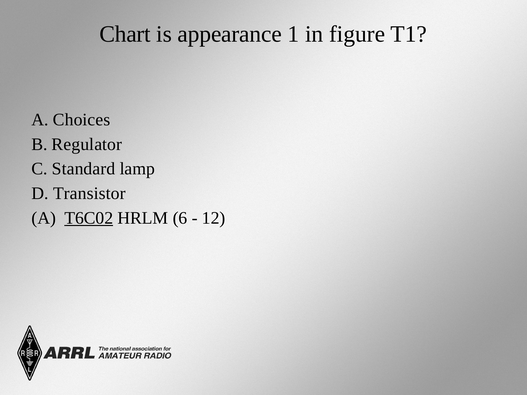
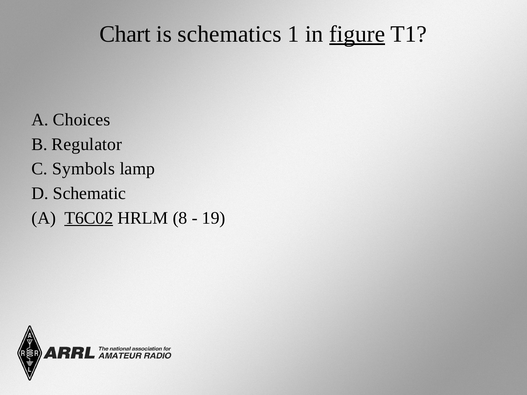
appearance: appearance -> schematics (230, 34)
figure underline: none -> present (357, 34)
Standard: Standard -> Symbols (84, 169)
Transistor: Transistor -> Schematic (90, 194)
6: 6 -> 8 (180, 218)
12: 12 -> 19 (214, 218)
